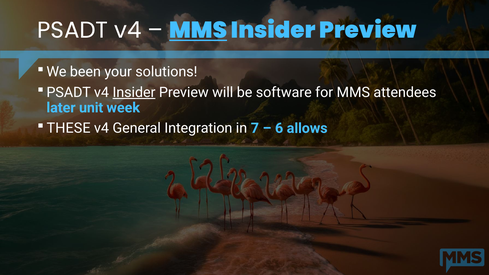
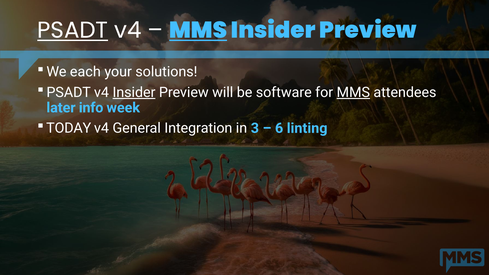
PSADT underline: none -> present (73, 30)
been: been -> each (85, 72)
MMS underline: none -> present (353, 92)
unit: unit -> info (91, 108)
THESE: THESE -> TODAY (69, 128)
7: 7 -> 3 (255, 128)
allows: allows -> linting (307, 128)
